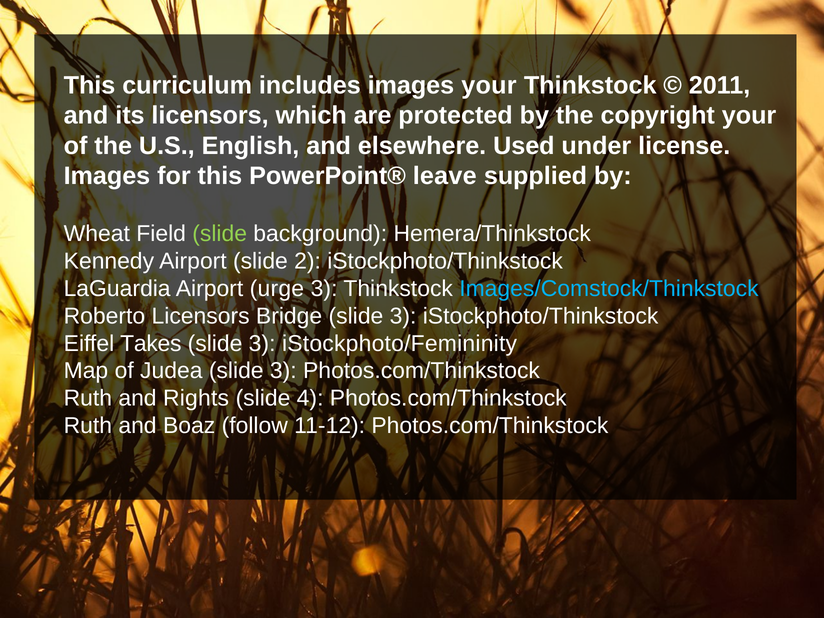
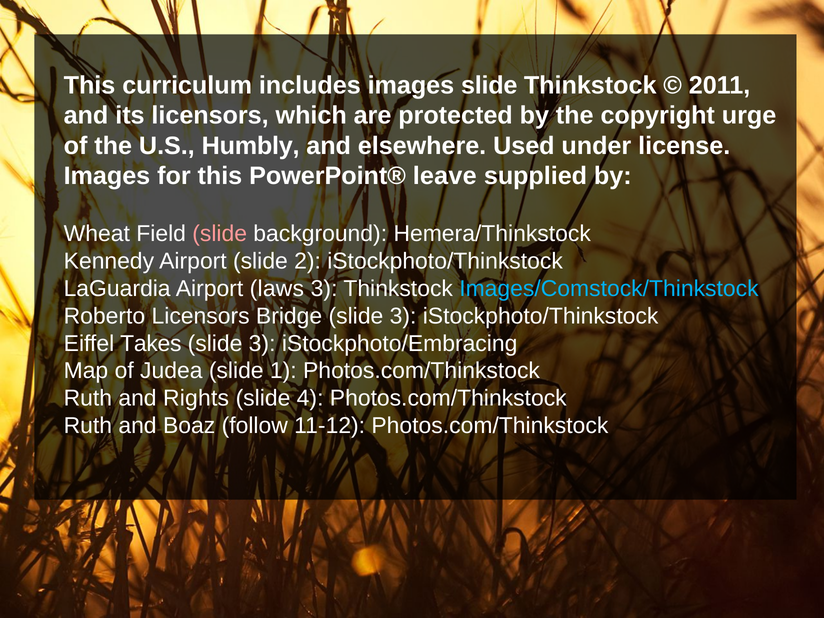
images your: your -> slide (489, 85)
copyright your: your -> urge (749, 116)
English: English -> Humbly (251, 146)
slide colour: light green -> pink (220, 234)
urge: urge -> laws (277, 288)
iStockphoto/Femininity: iStockphoto/Femininity -> iStockphoto/Embracing (400, 343)
Judea slide 3: 3 -> 1 (283, 371)
